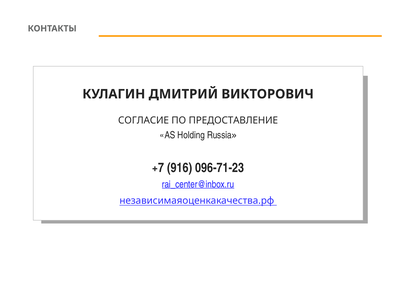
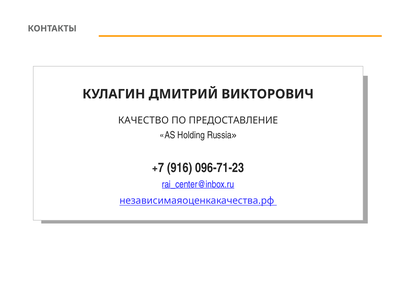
СОГЛАСИЕ: СОГЛАСИЕ -> КАЧЕСТВО (143, 120)
